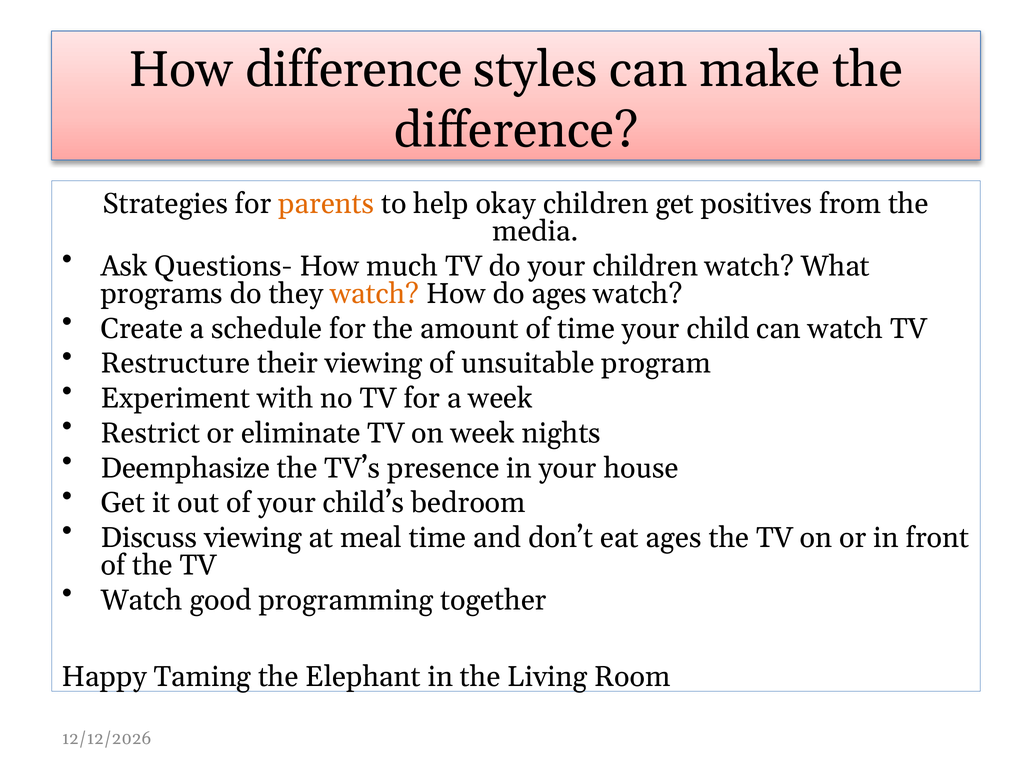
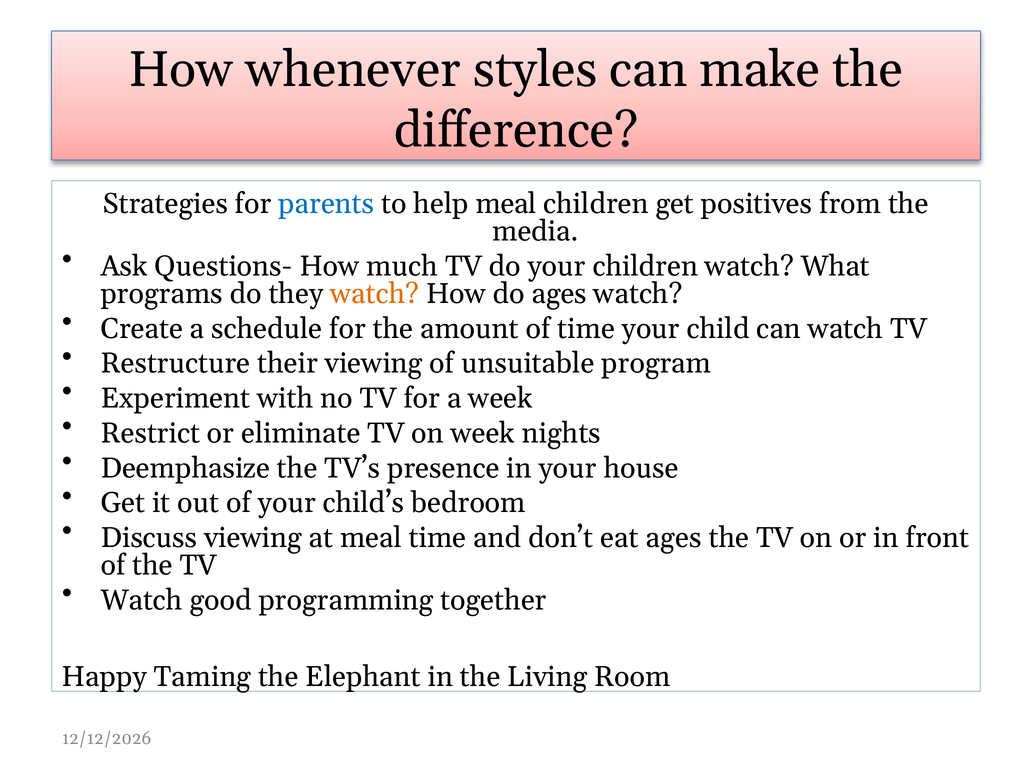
How difference: difference -> whenever (353, 70)
parents colour: orange -> blue (326, 204)
help okay: okay -> meal (506, 204)
